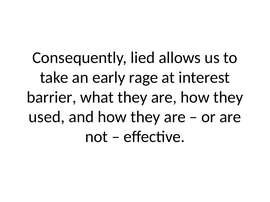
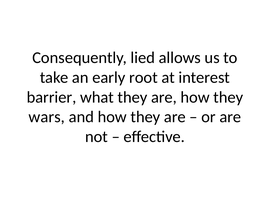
rage: rage -> root (143, 78)
used: used -> wars (47, 117)
